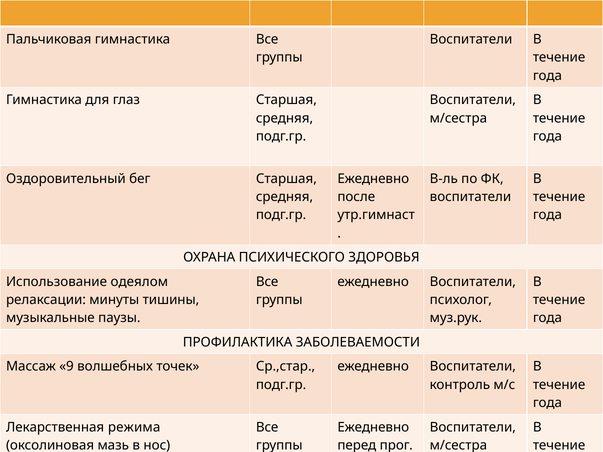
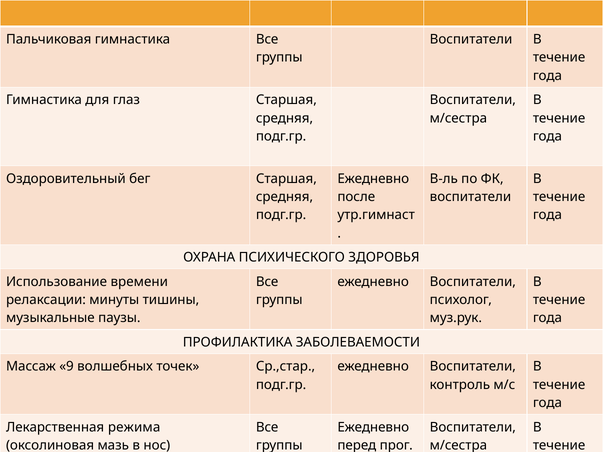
одеялом: одеялом -> времени (139, 282)
